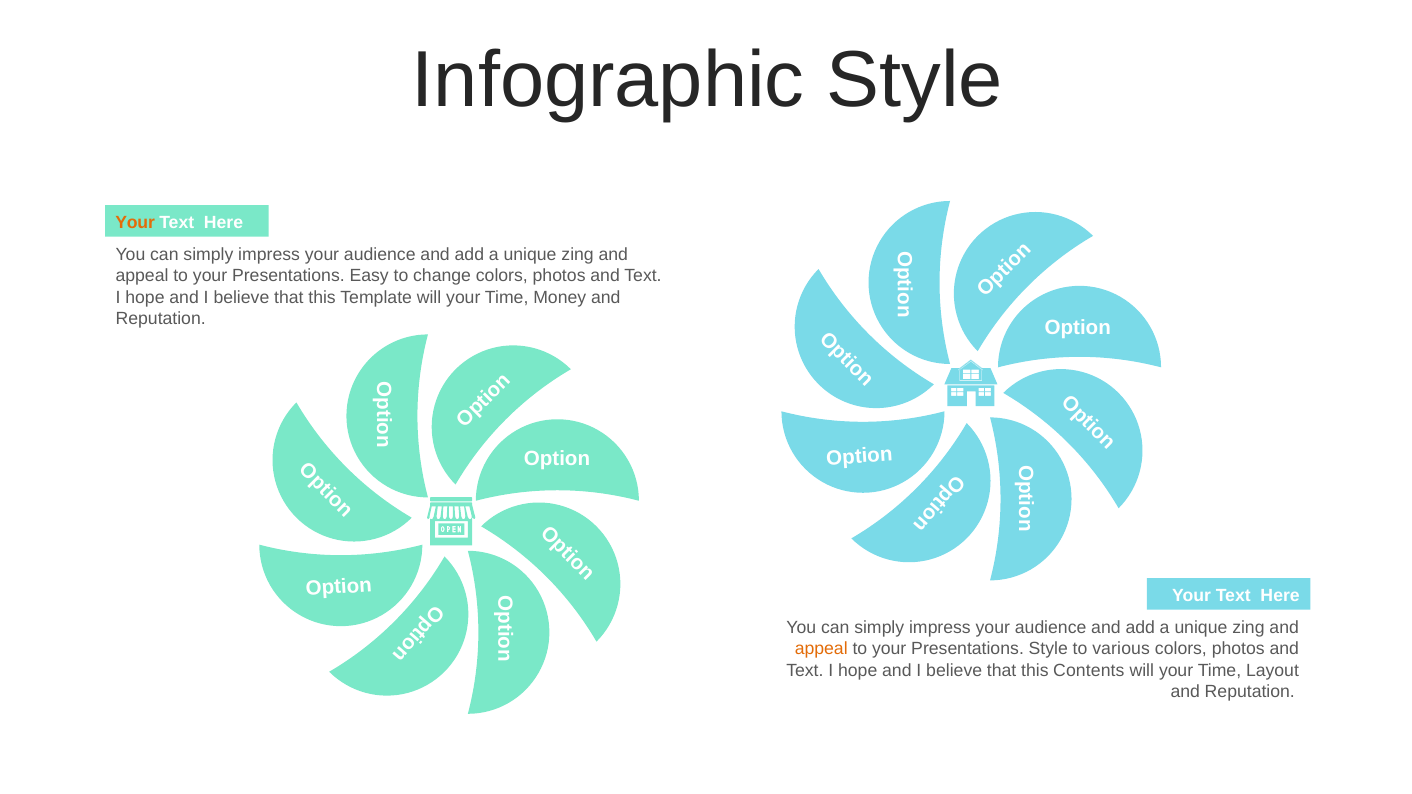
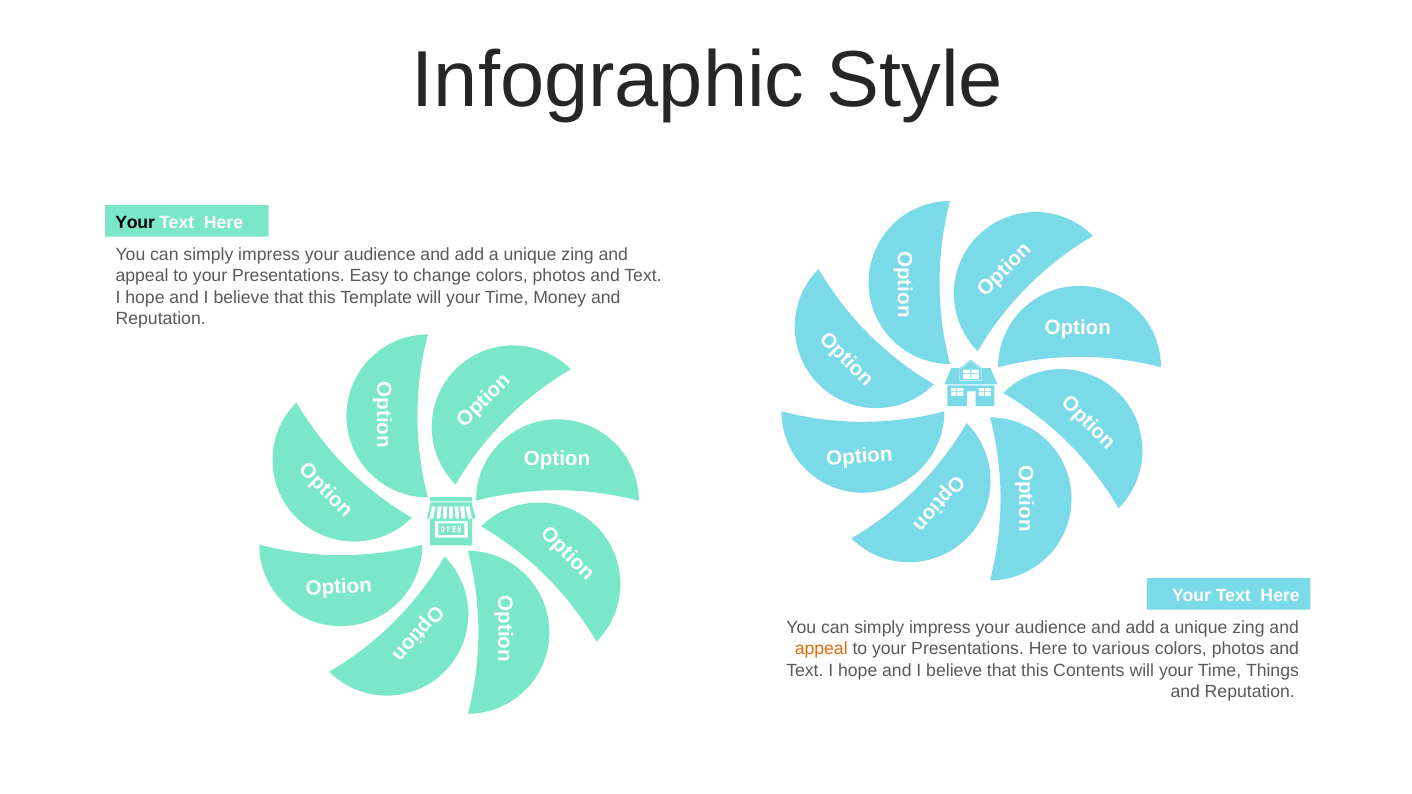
Your colour: orange -> black (135, 222)
Presentations Style: Style -> Here (1048, 649)
Layout: Layout -> Things (1272, 671)
